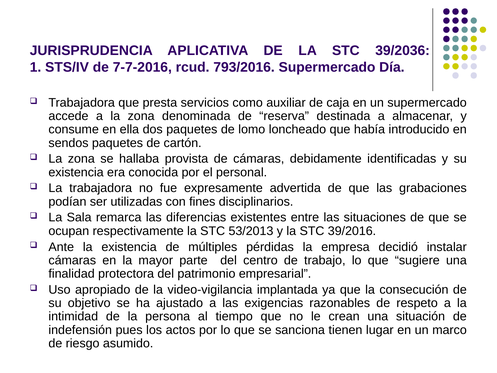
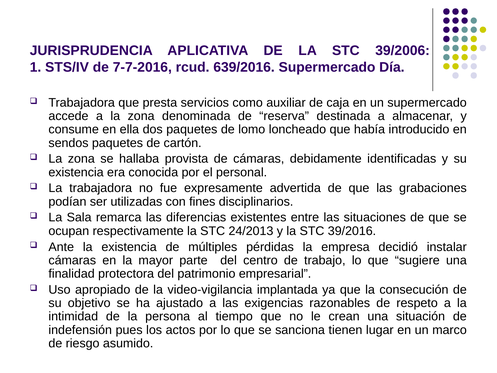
39/2036: 39/2036 -> 39/2006 (403, 51)
793/2016: 793/2016 -> 639/2016 (244, 67)
53/2013: 53/2013 -> 24/2013 (251, 231)
